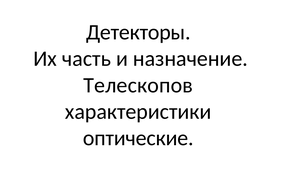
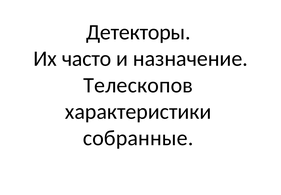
часть: часть -> часто (87, 59)
оптические: оптические -> собранные (138, 138)
